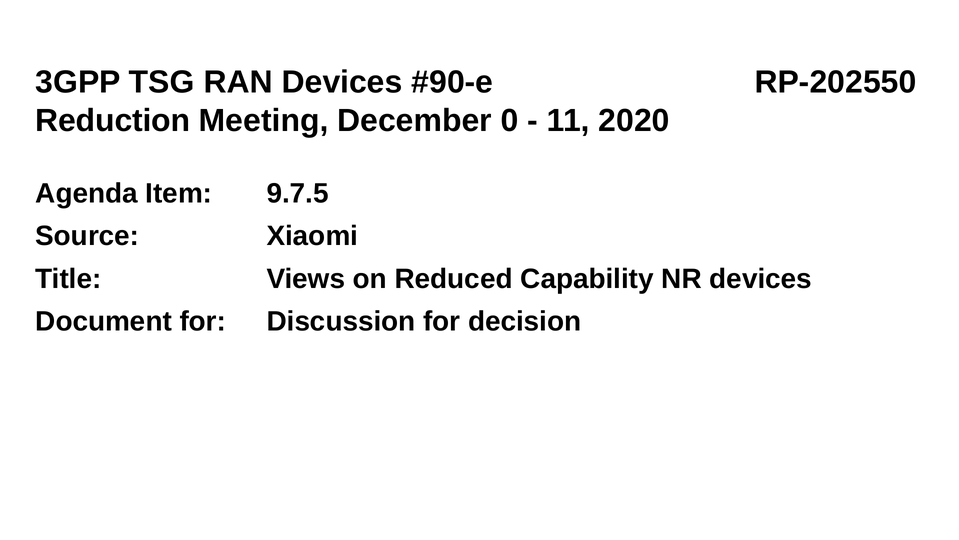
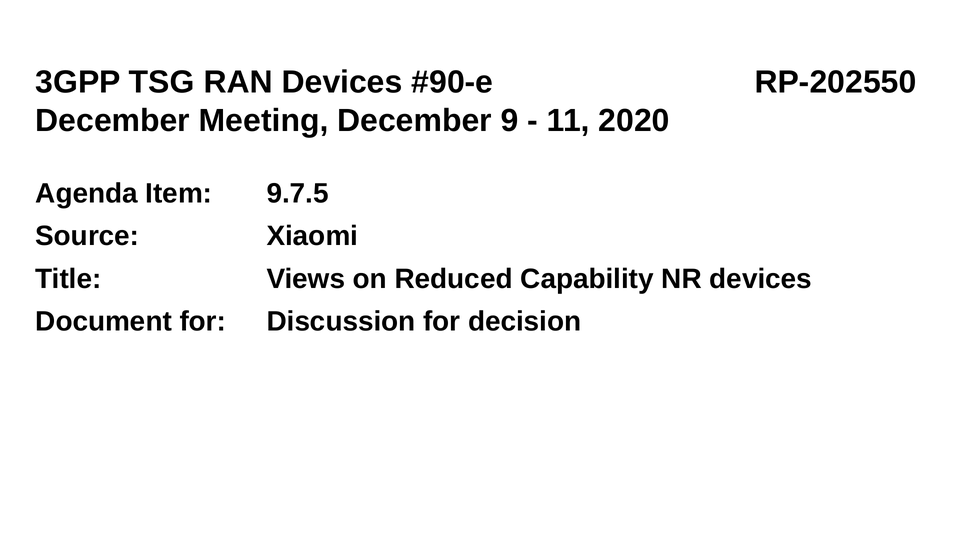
Reduction: Reduction -> December (113, 121)
0: 0 -> 9 (510, 121)
